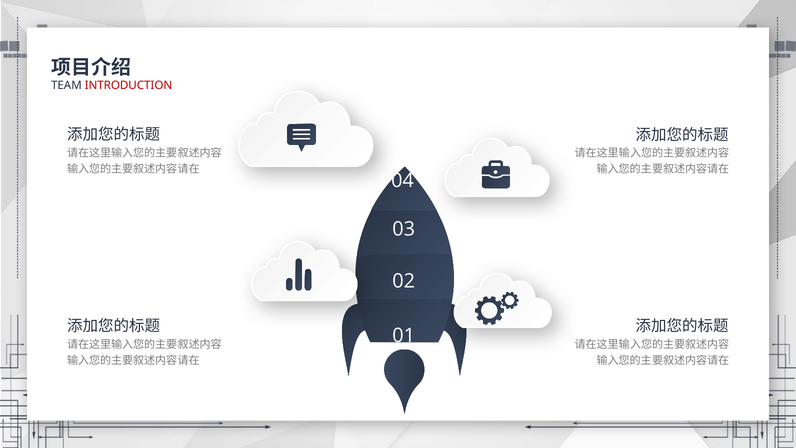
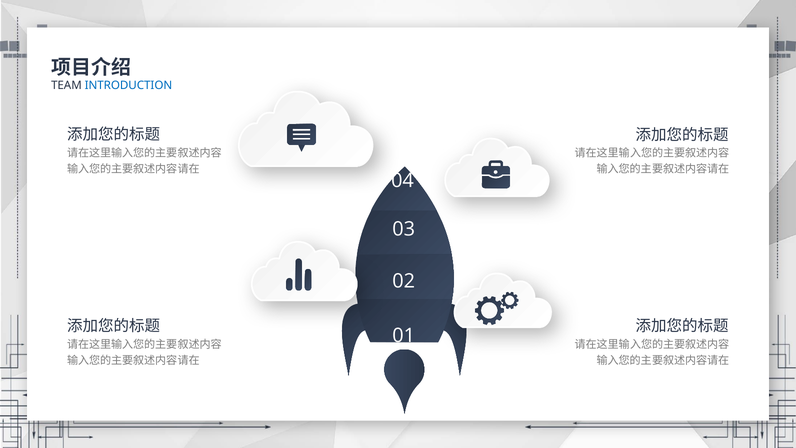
INTRODUCTION colour: red -> blue (128, 85)
